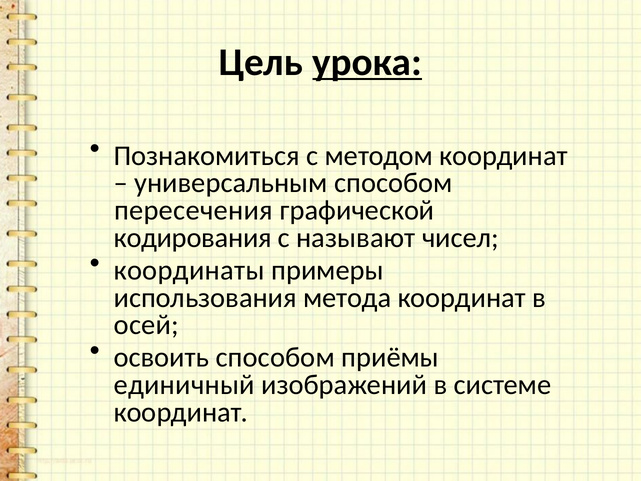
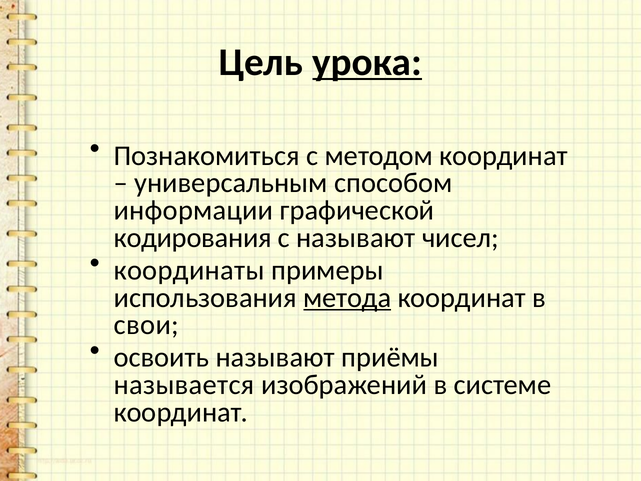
пересечения: пересечения -> информации (193, 210)
метода underline: none -> present (347, 297)
осей: осей -> свои (146, 325)
освоить способом: способом -> называют (275, 357)
единичный: единичный -> называется (184, 385)
